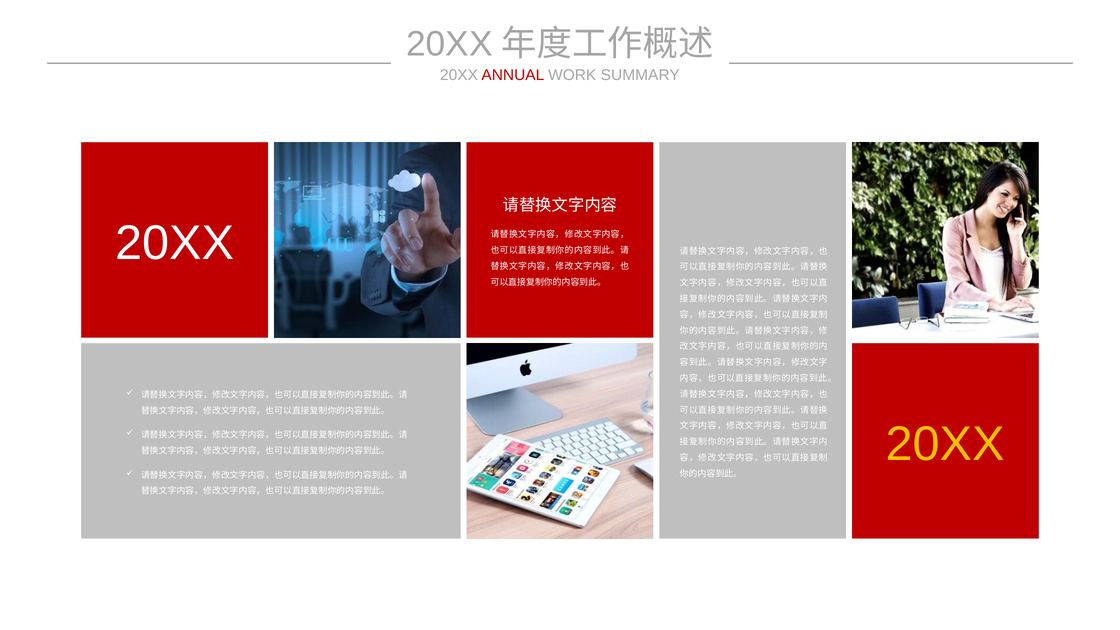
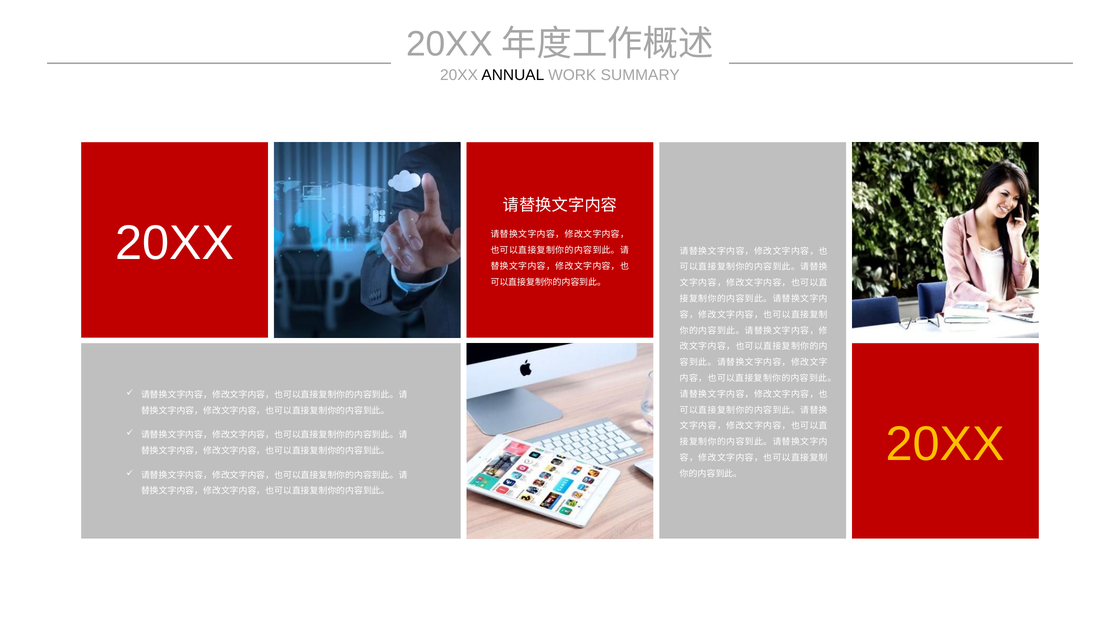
ANNUAL colour: red -> black (513, 75)
